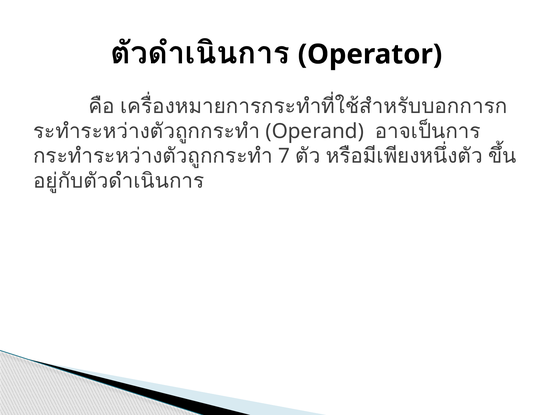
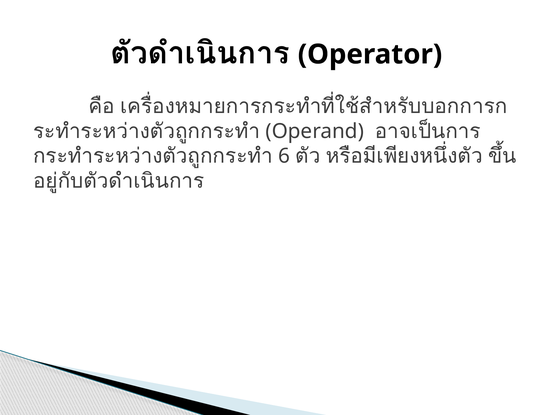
7: 7 -> 6 (284, 156)
